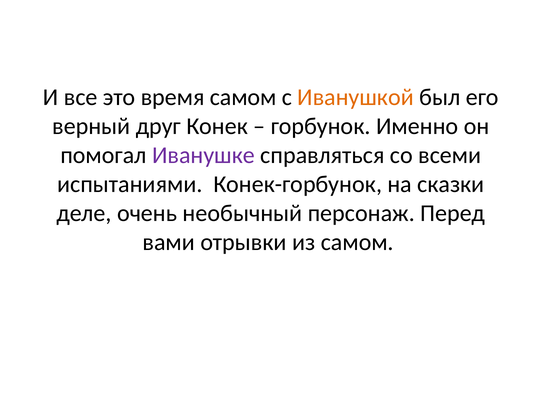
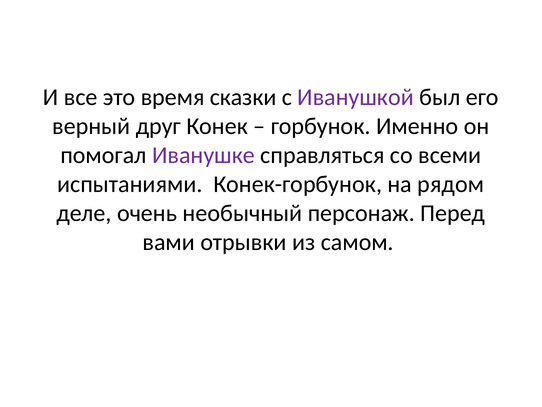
время самом: самом -> сказки (243, 97)
Иванушкой colour: orange -> purple (356, 97)
сказки: сказки -> рядом (451, 184)
